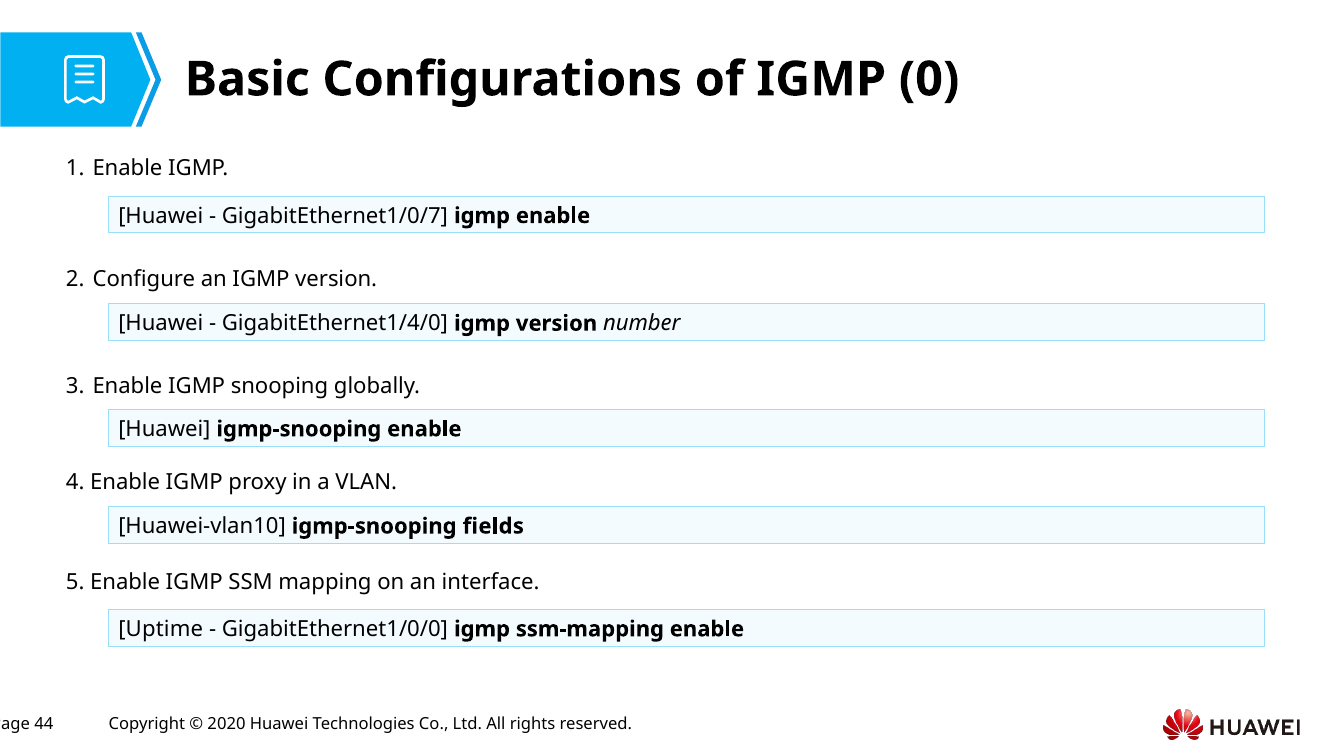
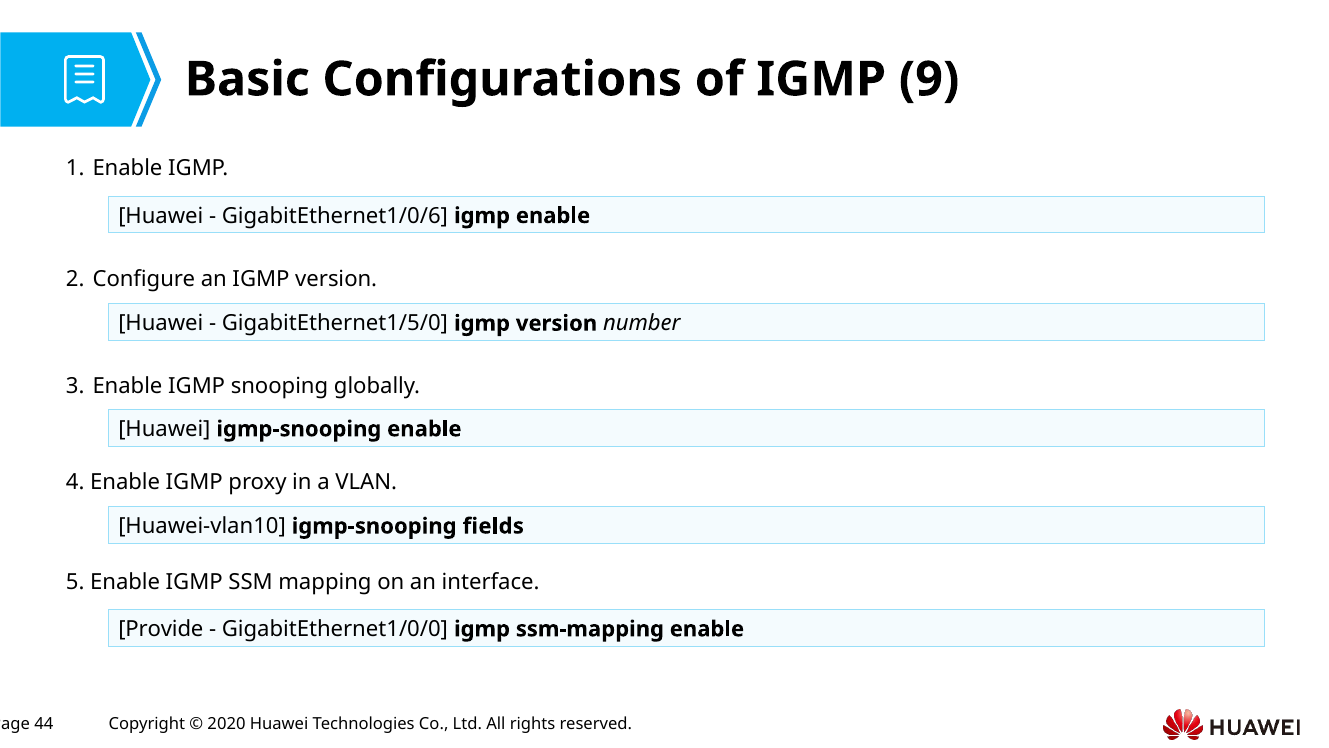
0: 0 -> 9 (929, 79)
GigabitEthernet1/0/7: GigabitEthernet1/0/7 -> GigabitEthernet1/0/6 (335, 216)
GigabitEthernet1/4/0: GigabitEthernet1/4/0 -> GigabitEthernet1/5/0 (335, 323)
Uptime: Uptime -> Provide (161, 629)
